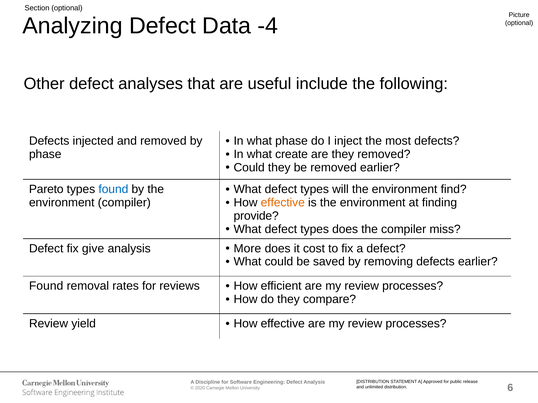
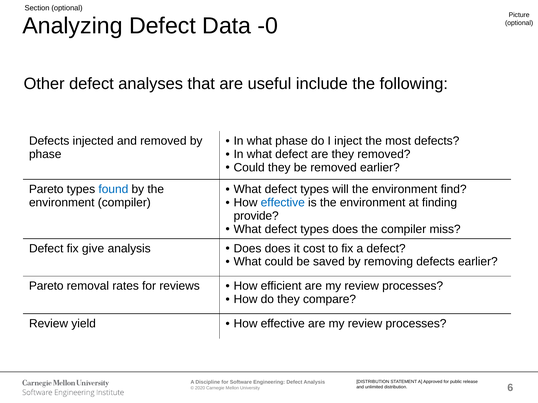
-4: -4 -> -0 (268, 26)
In what create: create -> defect (292, 154)
effective colour: orange -> blue (283, 203)
More: More -> Does (248, 249)
Found: Found -> Pareto (46, 286)
